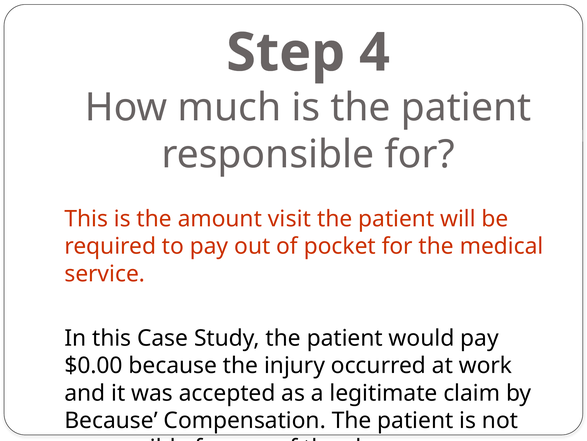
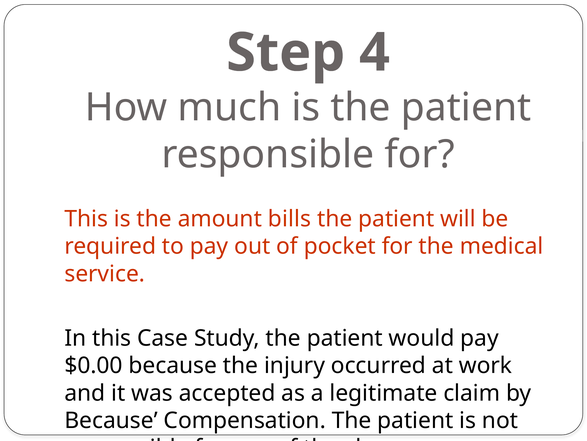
visit: visit -> bills (290, 219)
